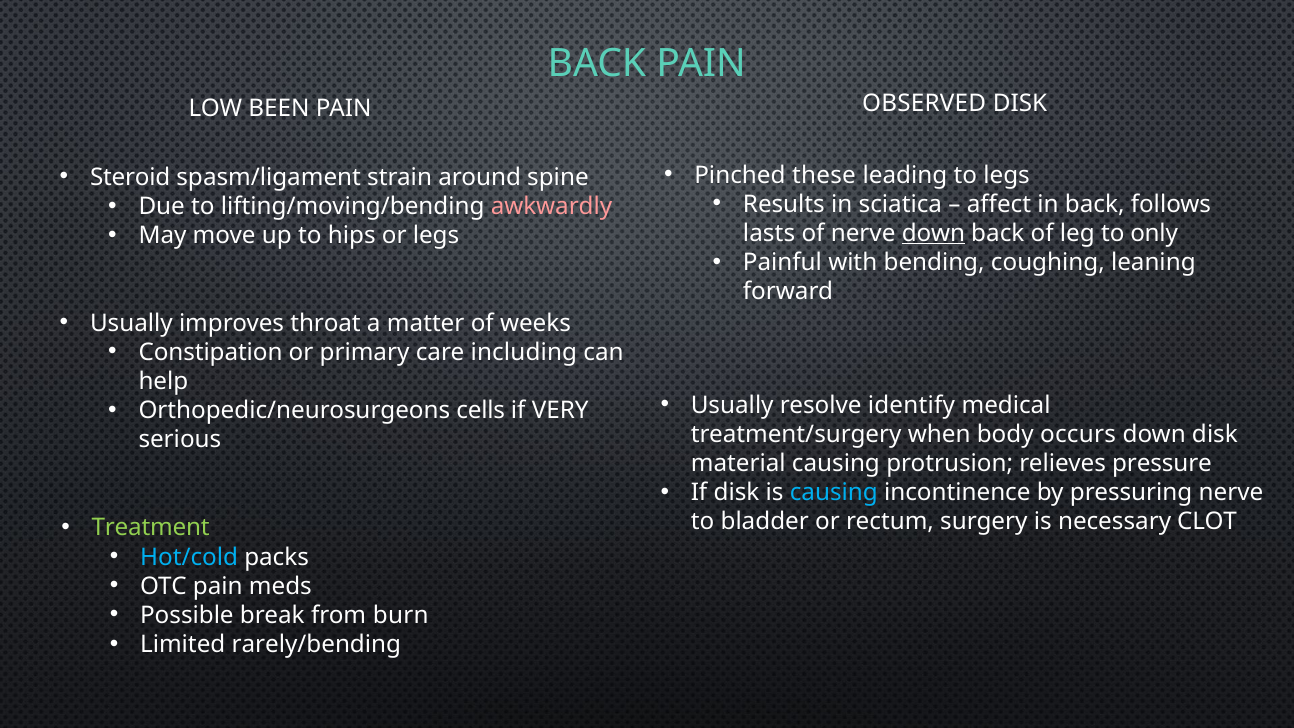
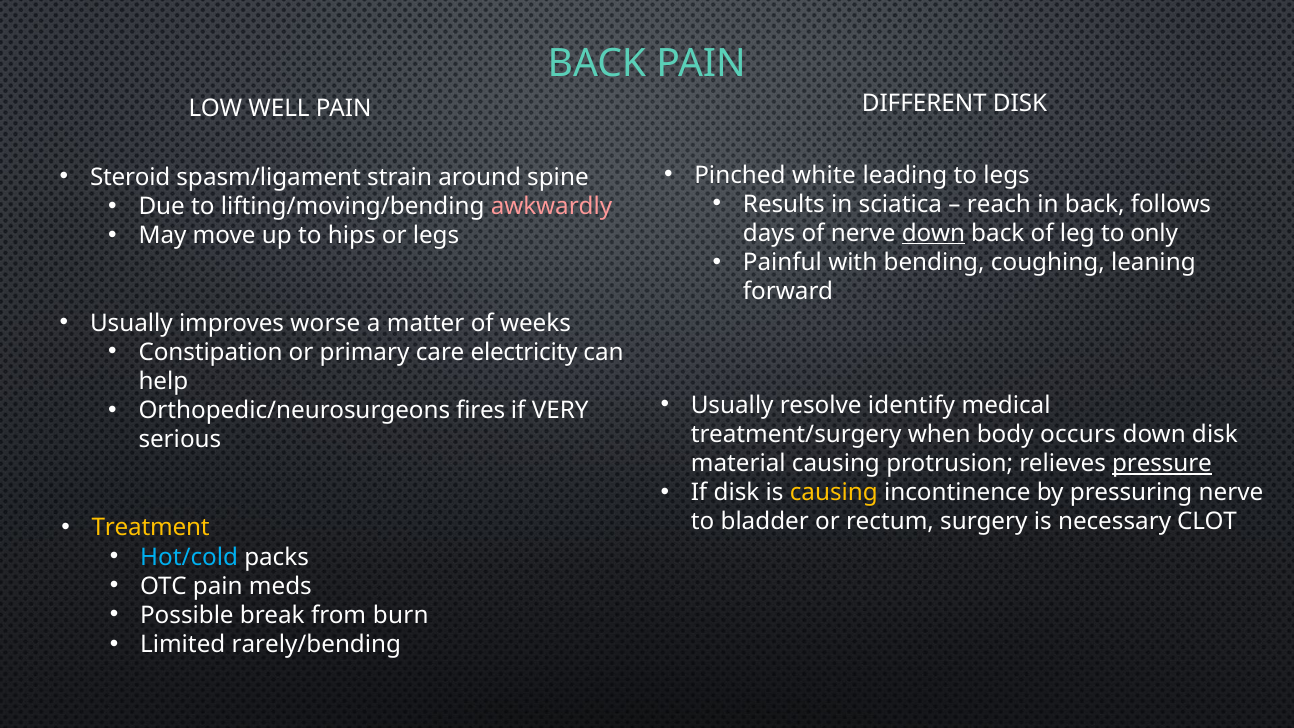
BEEN: BEEN -> WELL (279, 109)
OBSERVED: OBSERVED -> DIFFERENT (924, 104)
these: these -> white (824, 175)
affect: affect -> reach (999, 204)
lasts: lasts -> days (769, 233)
throat: throat -> worse (325, 323)
including: including -> electricity (524, 352)
cells: cells -> fires (481, 410)
pressure underline: none -> present (1162, 463)
causing colour: light blue -> yellow (834, 492)
Treatment colour: light green -> yellow (151, 528)
